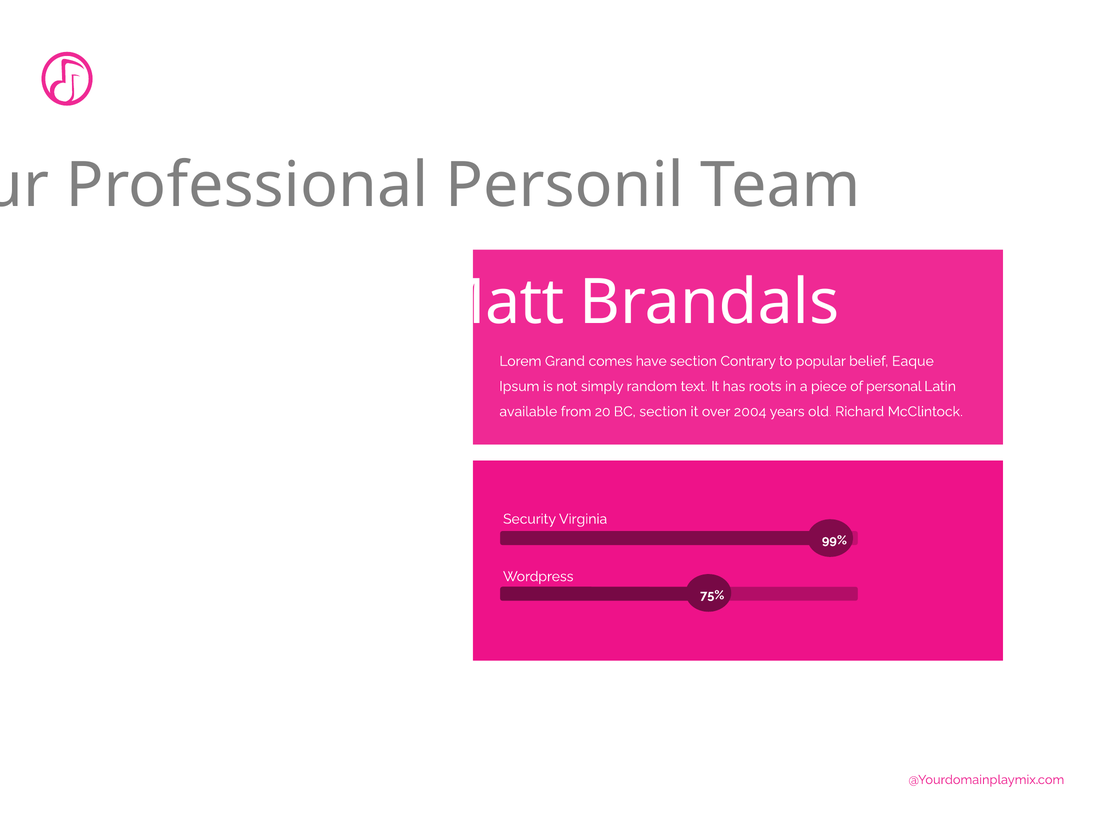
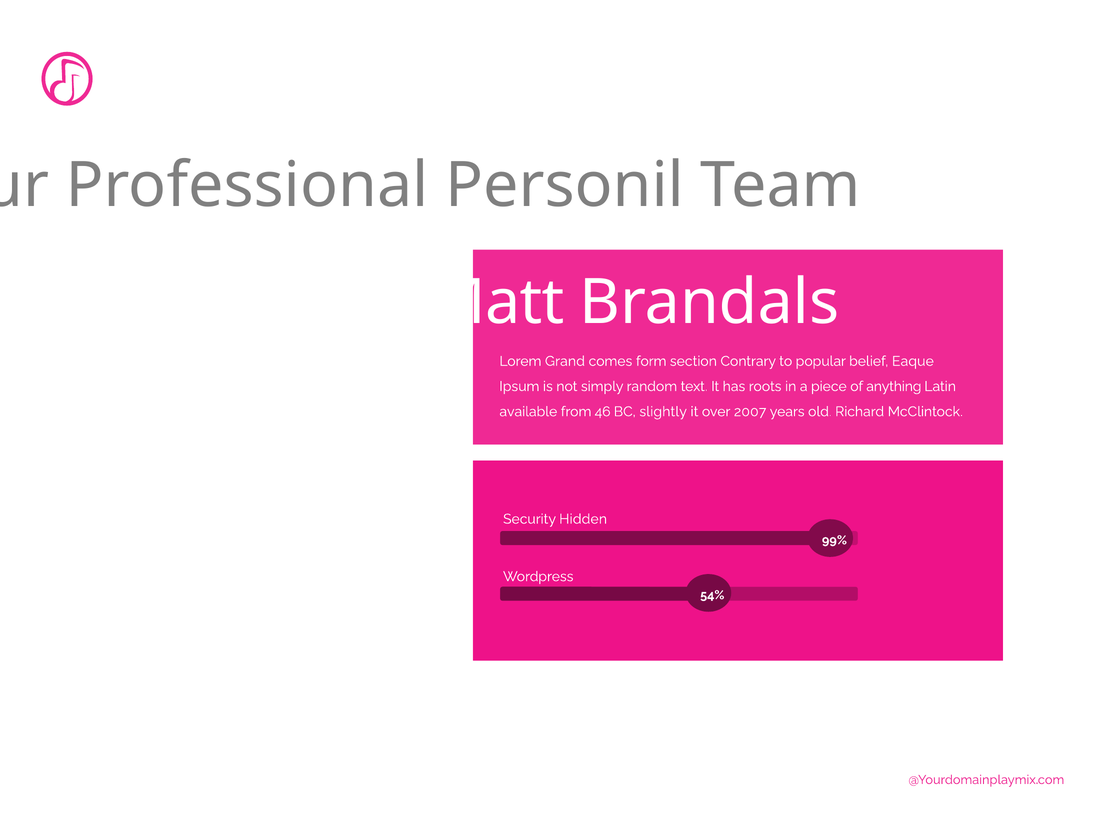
have: have -> form (651, 361)
personal: personal -> anything (894, 387)
20: 20 -> 46 (603, 412)
BC section: section -> slightly (663, 412)
2004: 2004 -> 2007 (750, 412)
Virginia: Virginia -> Hidden (583, 519)
75%: 75% -> 54% (712, 595)
